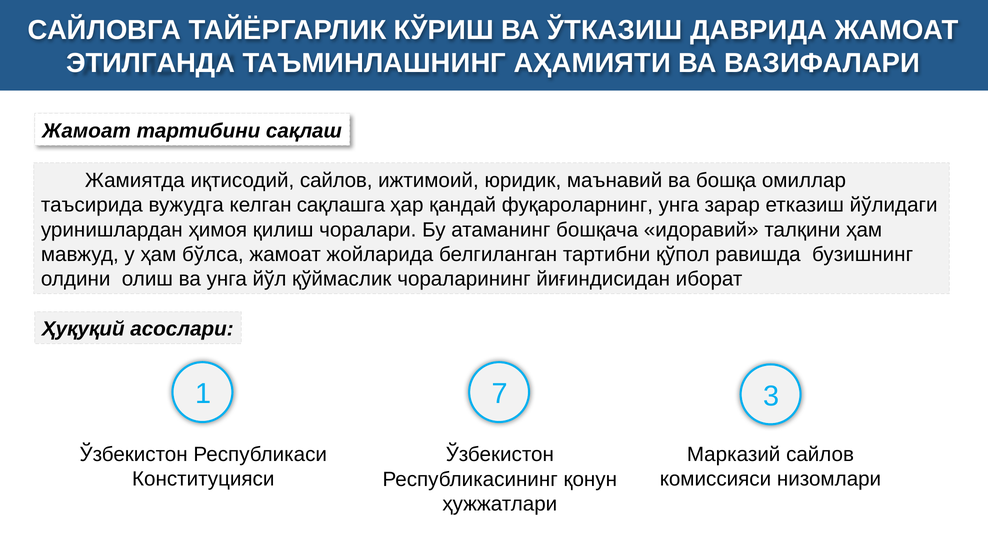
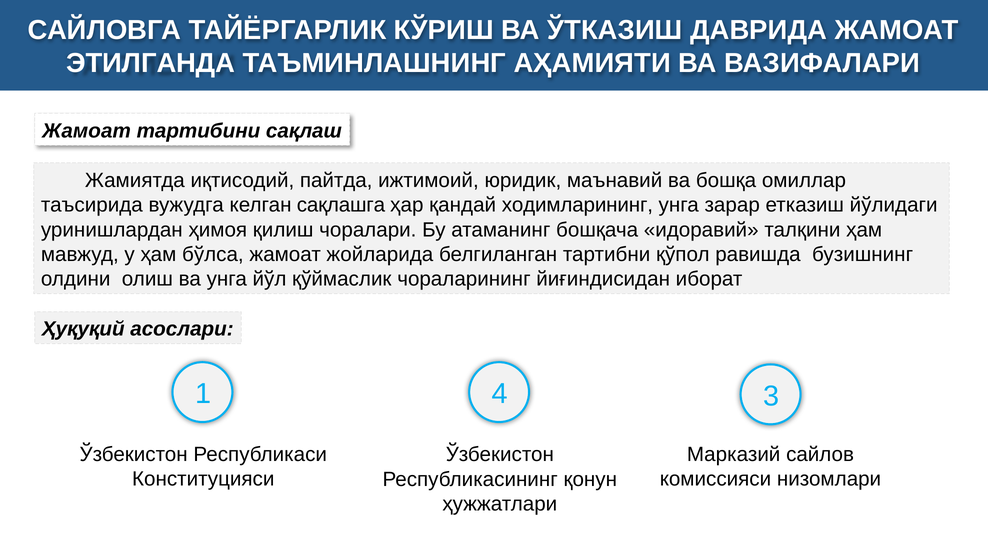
иқтисодий сайлов: сайлов -> пайтда (336, 180)
фуқароларнинг: фуқароларнинг -> ходимларининг (577, 205)
7: 7 -> 4 (500, 394)
